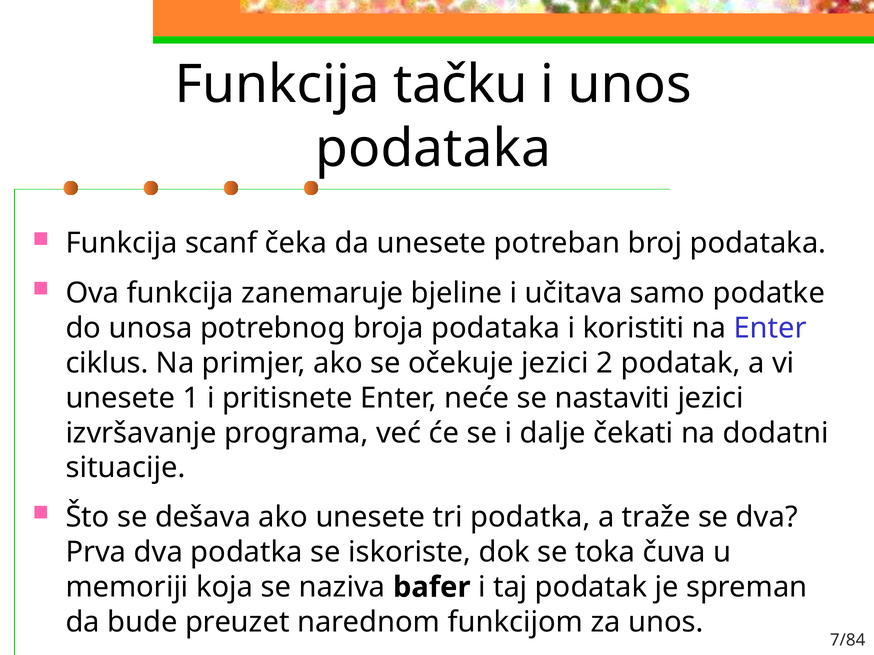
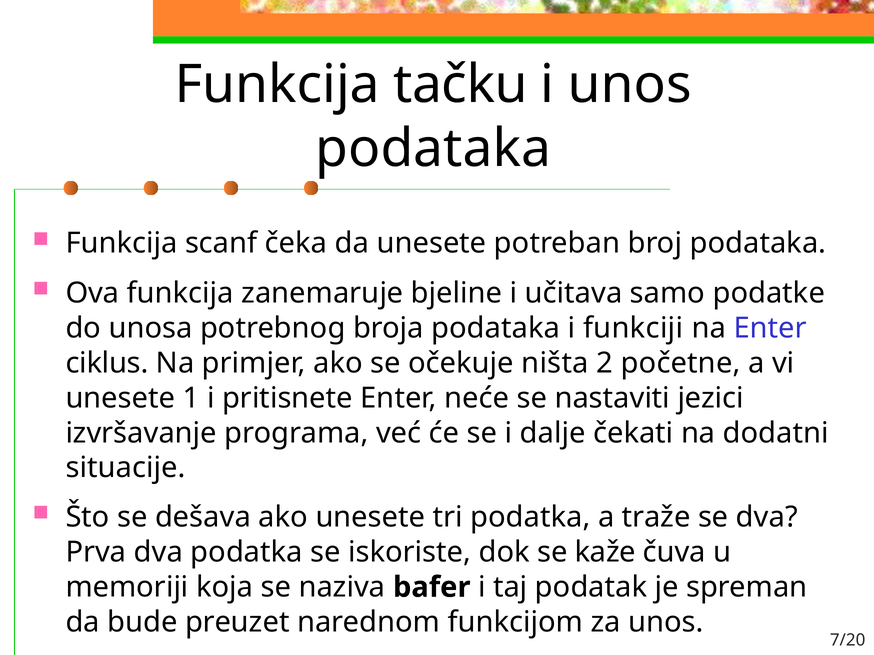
koristiti: koristiti -> funkciji (633, 328)
očekuje jezici: jezici -> ništa (555, 363)
2 podatak: podatak -> početne (681, 363)
toka: toka -> kaže (605, 553)
7/84: 7/84 -> 7/20 (848, 641)
